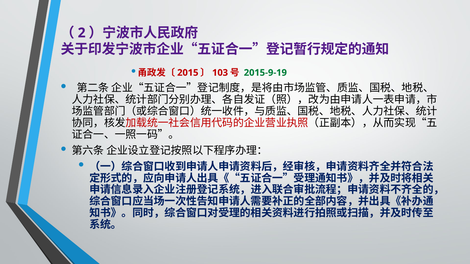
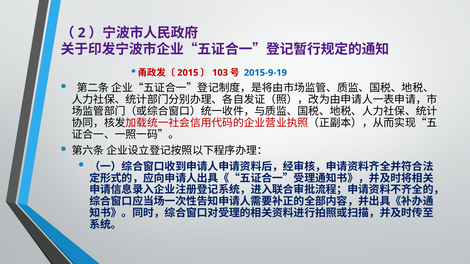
2015-9-19 colour: green -> blue (265, 73)
